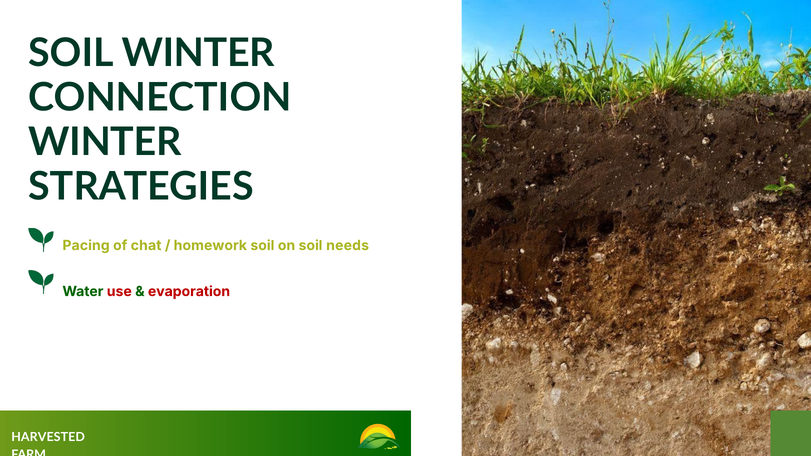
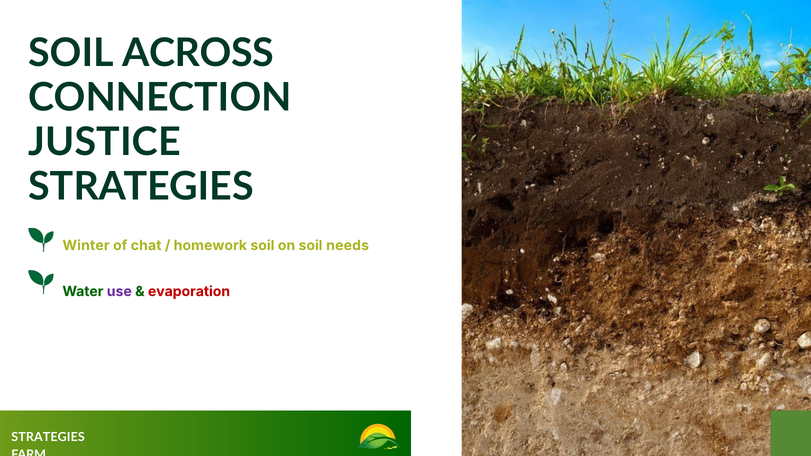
SOIL WINTER: WINTER -> ACROSS (198, 53)
WINTER: WINTER -> JUSTICE (105, 142)
Pacing: Pacing -> Winter (86, 246)
use colour: red -> purple (119, 292)
HARVESTED: HARVESTED -> STRATEGIES (48, 437)
